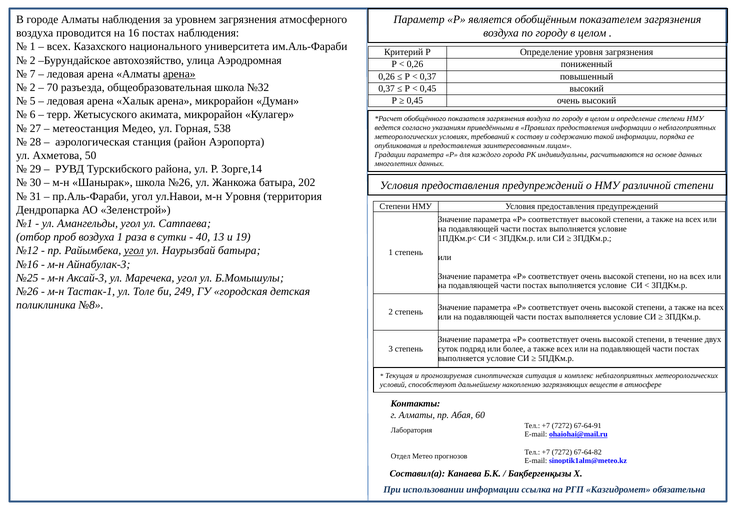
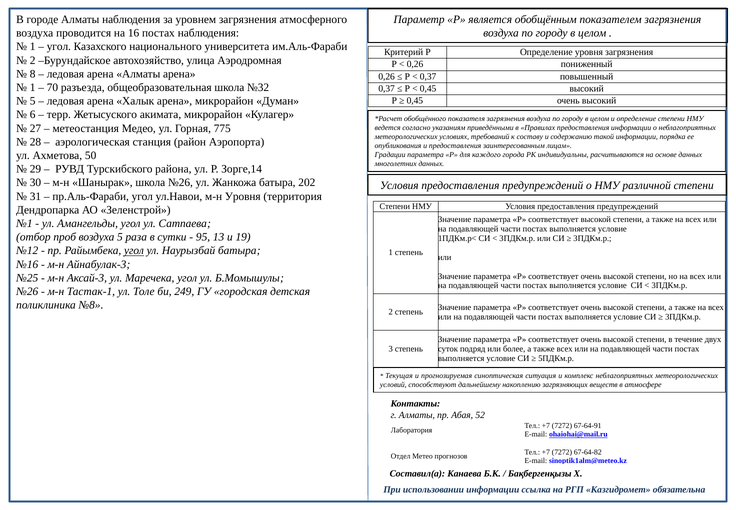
всех: всех -> угол (59, 47)
7: 7 -> 8 (33, 74)
арена underline: present -> none (179, 74)
2: 2 -> 1 (33, 87)
538: 538 -> 775 (222, 128)
воздуха 1: 1 -> 5 (120, 237)
40: 40 -> 95 (203, 237)
60: 60 -> 52 (480, 415)
